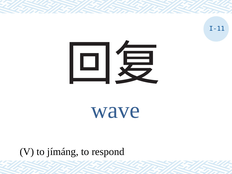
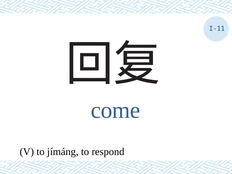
wave: wave -> come (115, 110)
